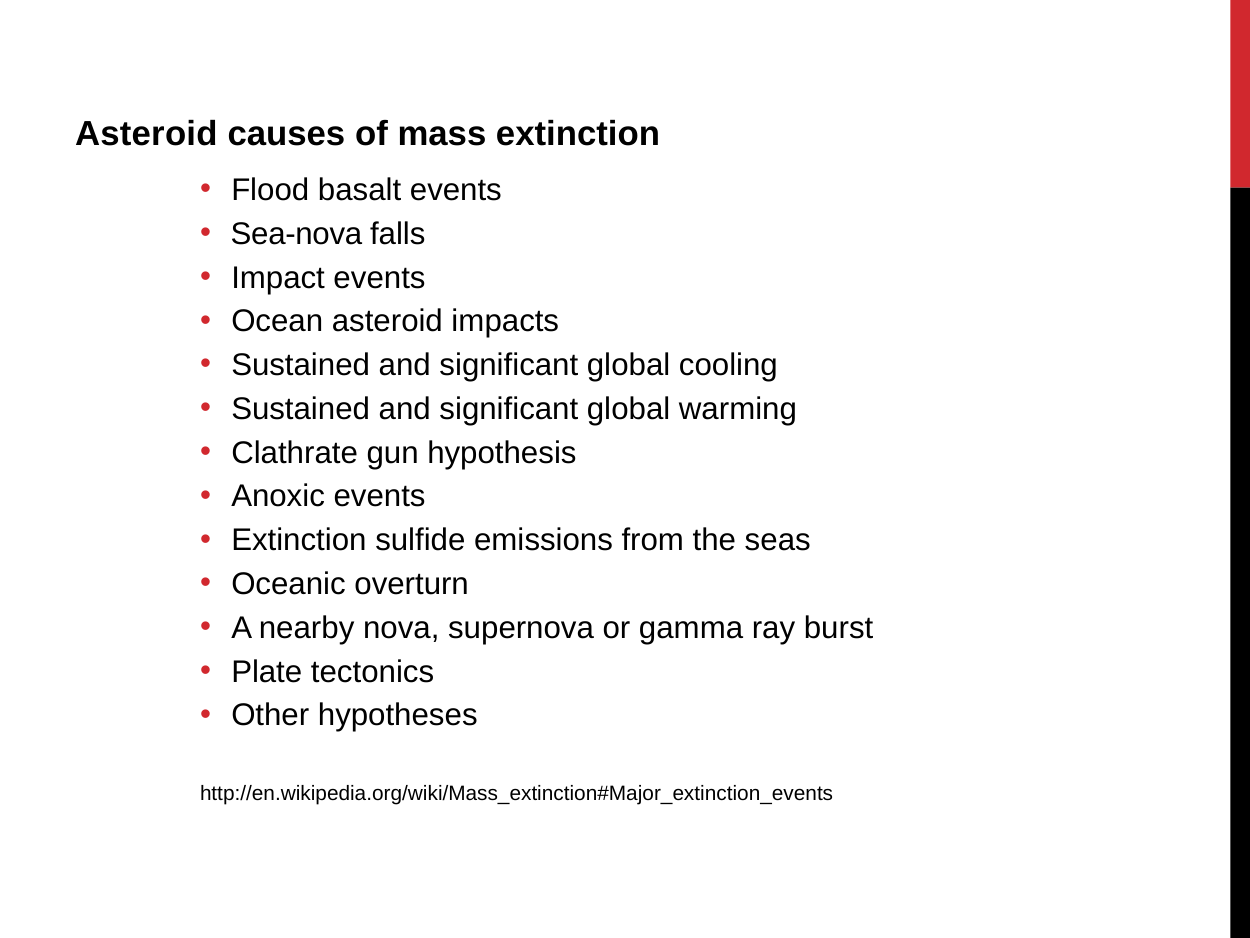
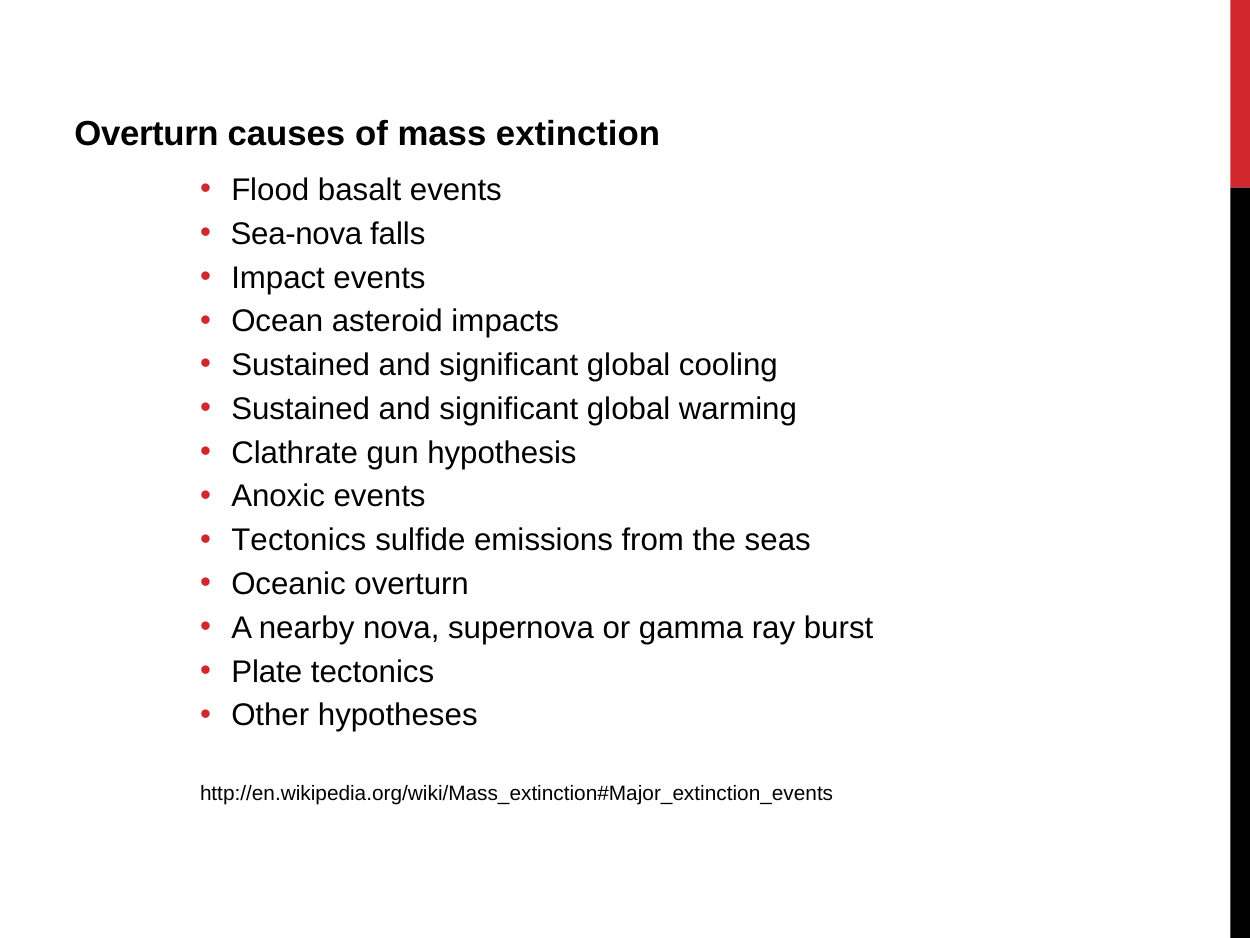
Asteroid: Asteroid -> Overturn (147, 134)
Extinction: Extinction -> Tectonics (299, 540)
